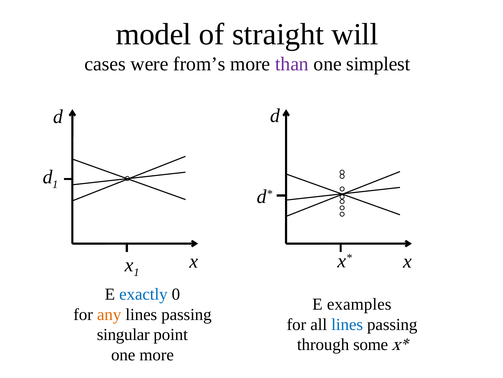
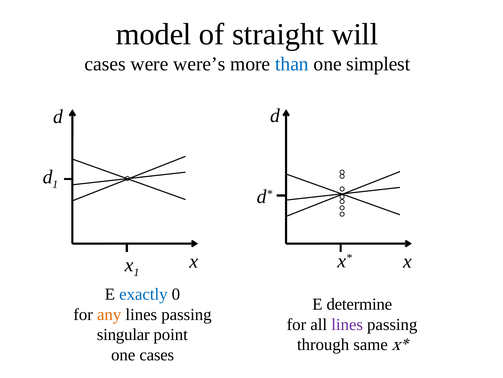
from’s: from’s -> were’s (199, 64)
than colour: purple -> blue (292, 64)
examples: examples -> determine (359, 304)
lines colour: blue -> purple (347, 324)
some: some -> same (371, 344)
one more: more -> cases (157, 354)
